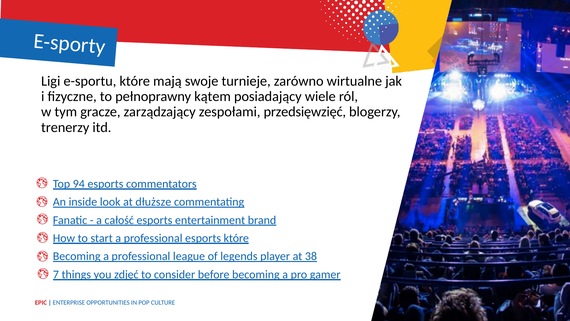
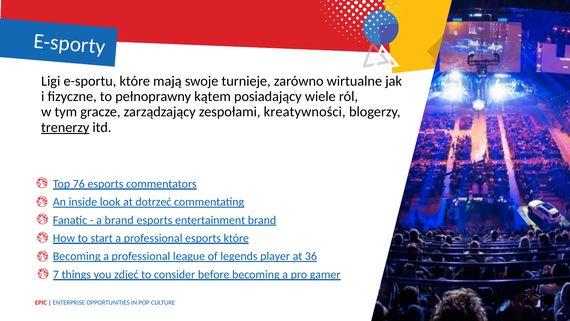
przedsięwzięć: przedsięwzięć -> kreatywności (305, 112)
trenerzy underline: none -> present (65, 127)
94: 94 -> 76 (79, 184)
dłuższe: dłuższe -> dotrzeć (153, 202)
a całość: całość -> brand (119, 220)
38: 38 -> 36 (311, 256)
